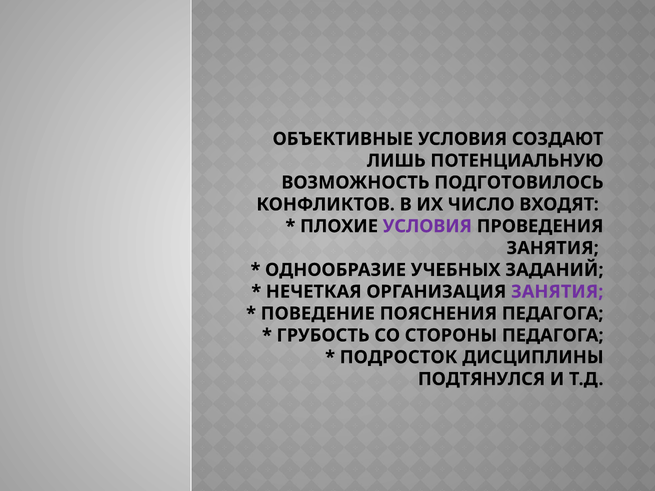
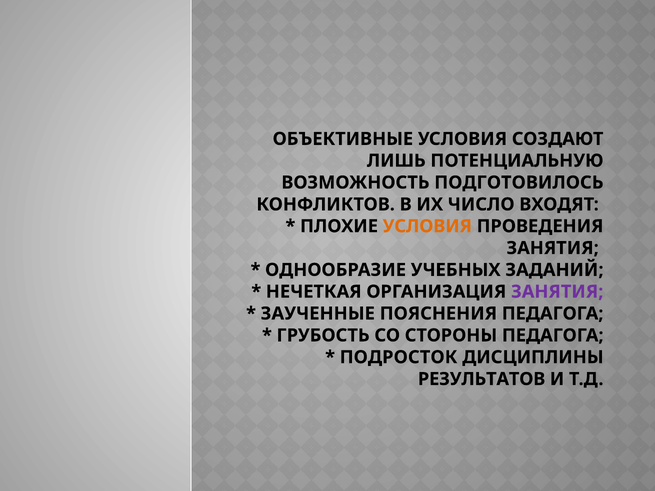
УСЛОВИЯ colour: purple -> orange (427, 226)
ПОВЕДЕНИЕ: ПОВЕДЕНИЕ -> ЗАУЧЕННЫЕ (318, 314)
ПОДТЯНУЛСЯ: ПОДТЯНУЛСЯ -> РЕЗУЛЬТАТОВ (482, 379)
